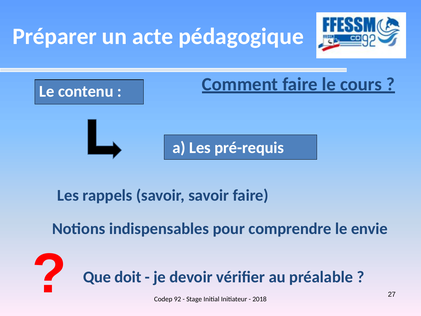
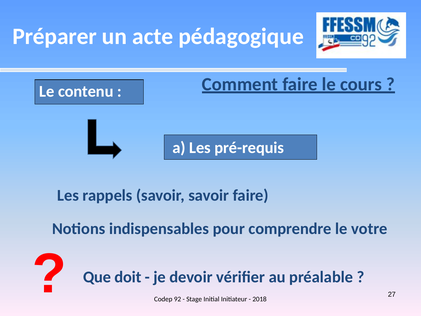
envie: envie -> votre (369, 228)
